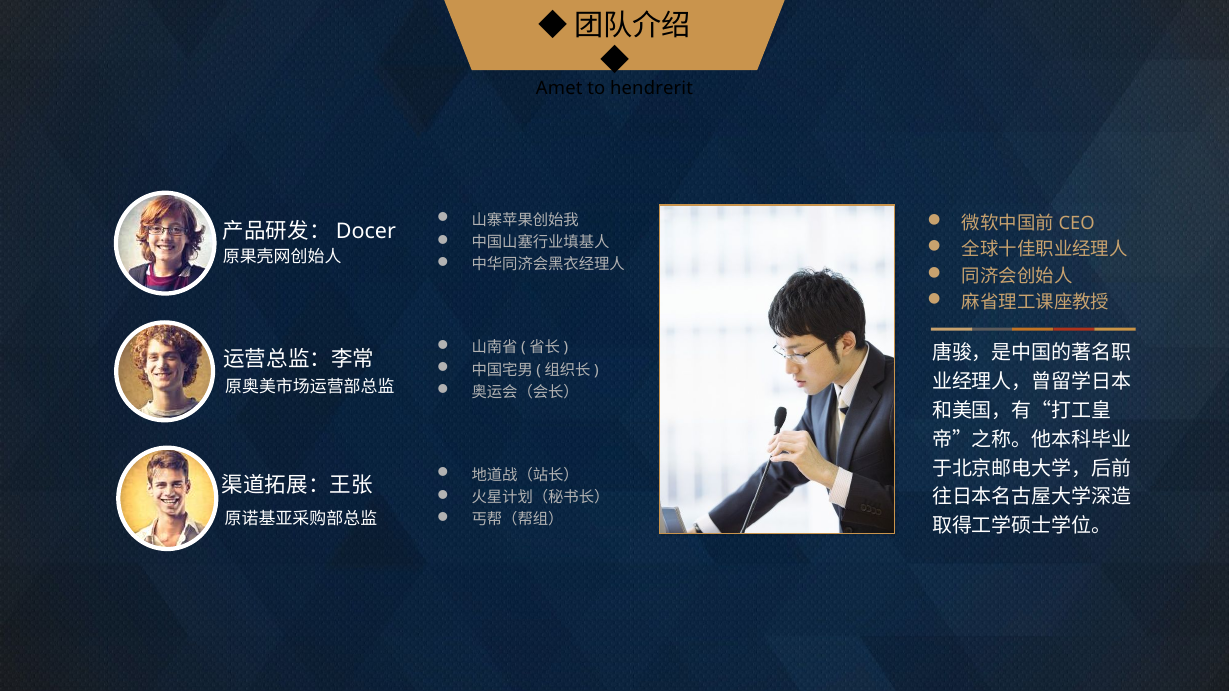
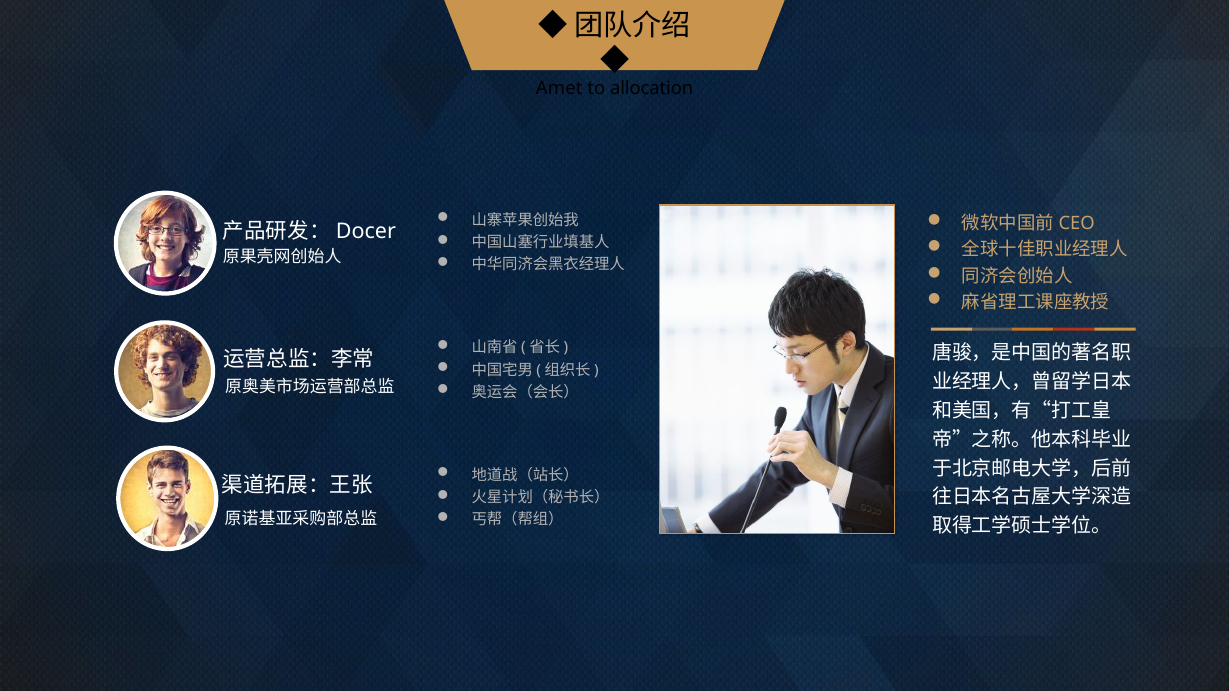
hendrerit: hendrerit -> allocation (652, 89)
